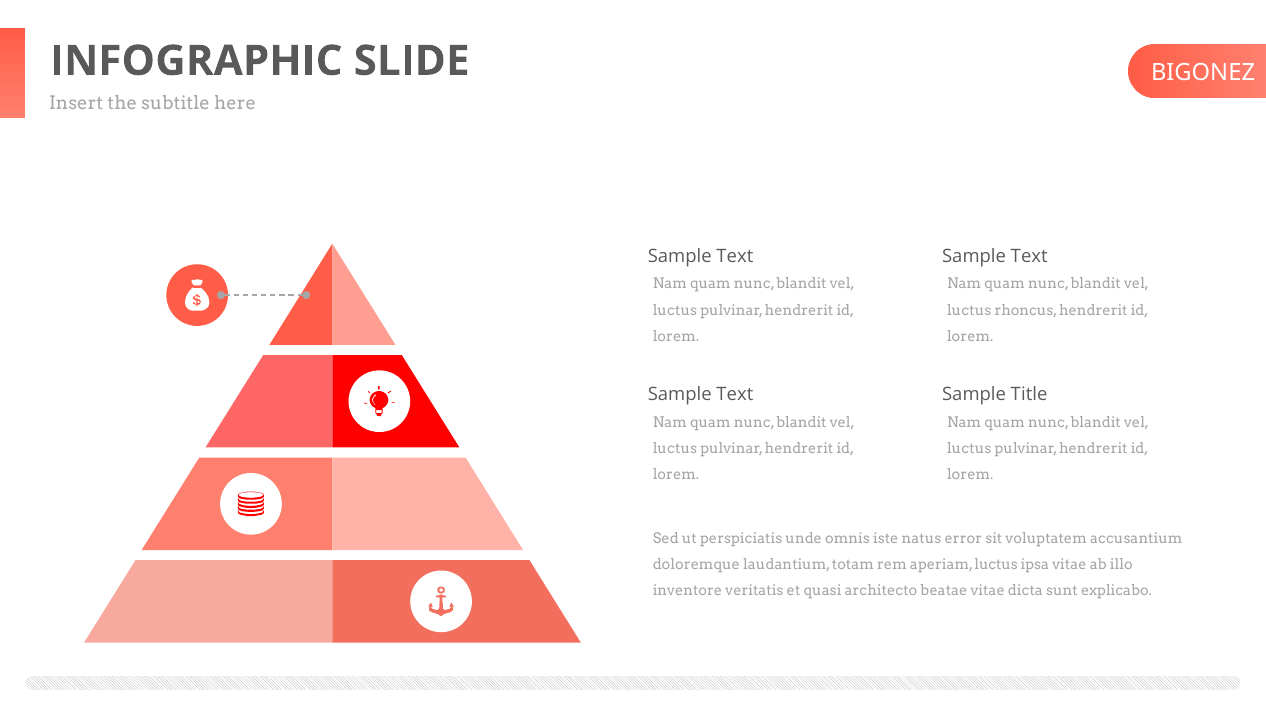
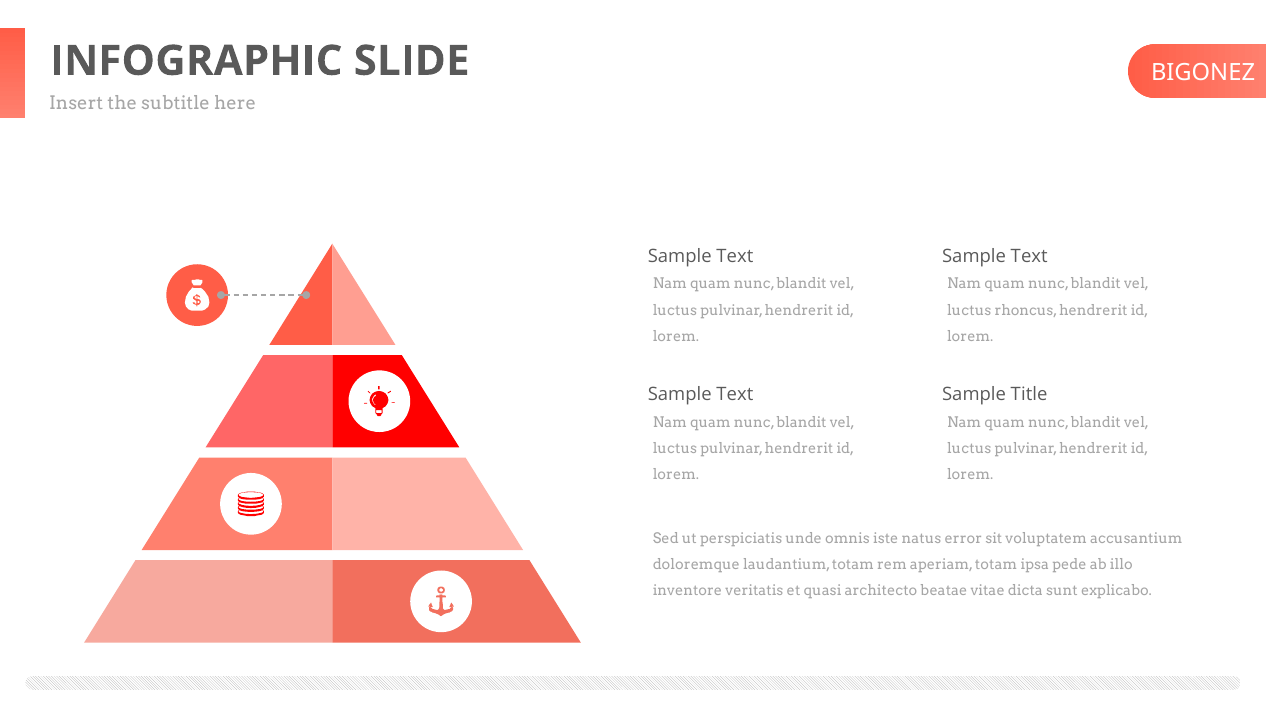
aperiam luctus: luctus -> totam (996, 565)
ipsa vitae: vitae -> pede (1069, 565)
